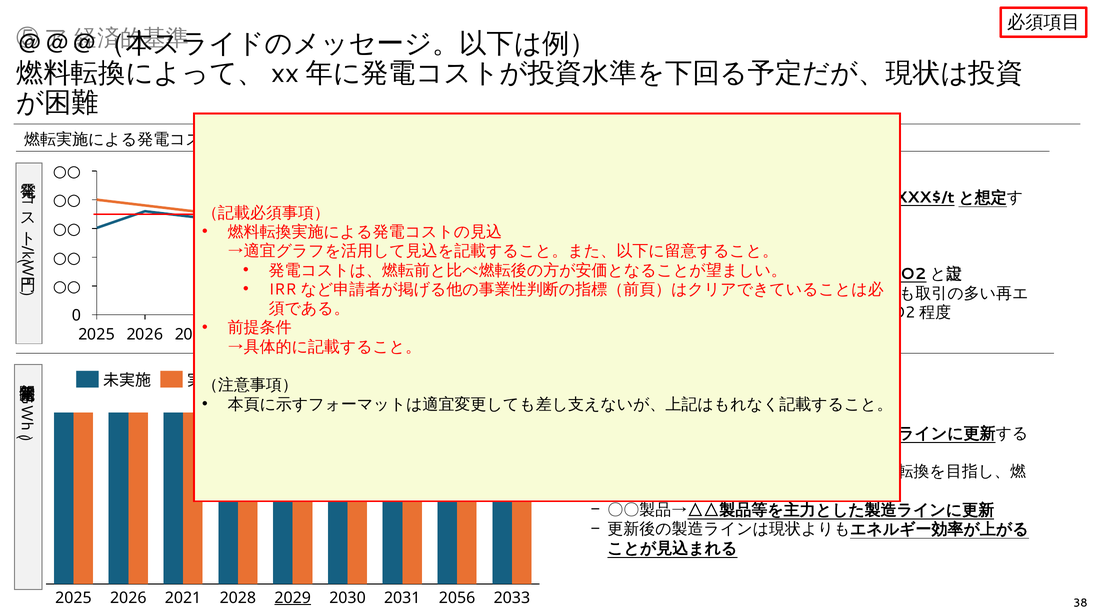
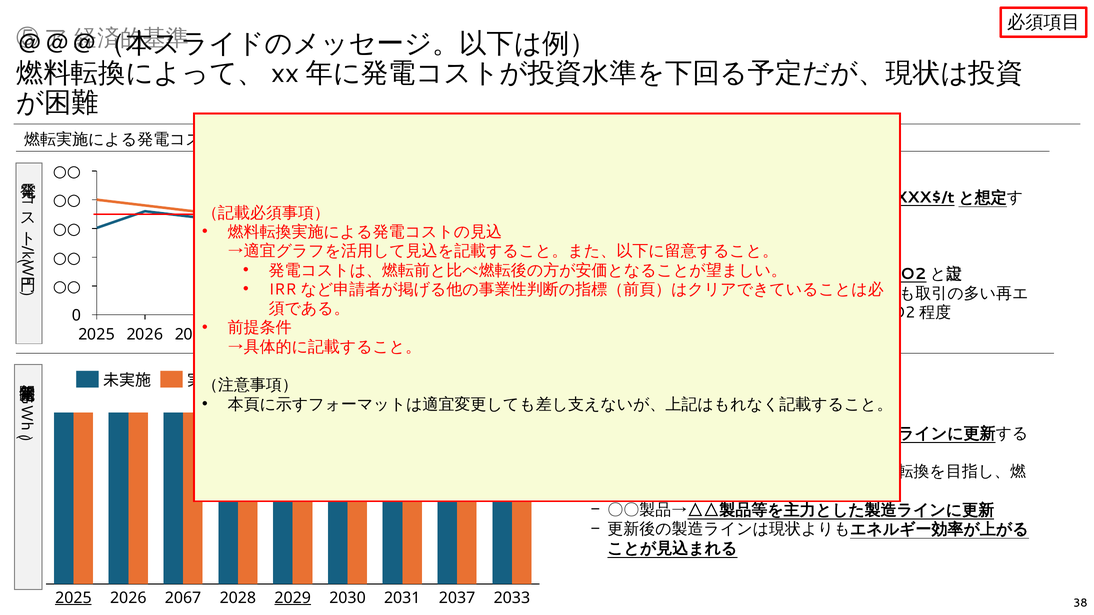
2025 underline: none -> present (73, 598)
2021: 2021 -> 2067 (183, 598)
2056: 2056 -> 2037 (457, 598)
